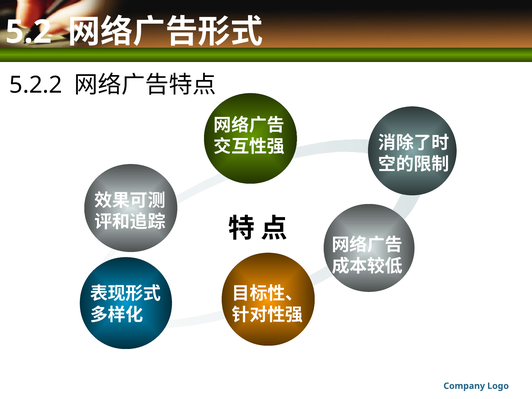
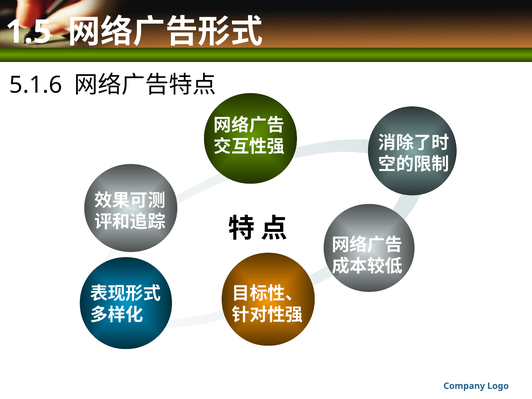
5.2: 5.2 -> 1.5 (28, 32)
5.2.2: 5.2.2 -> 5.1.6 (36, 85)
